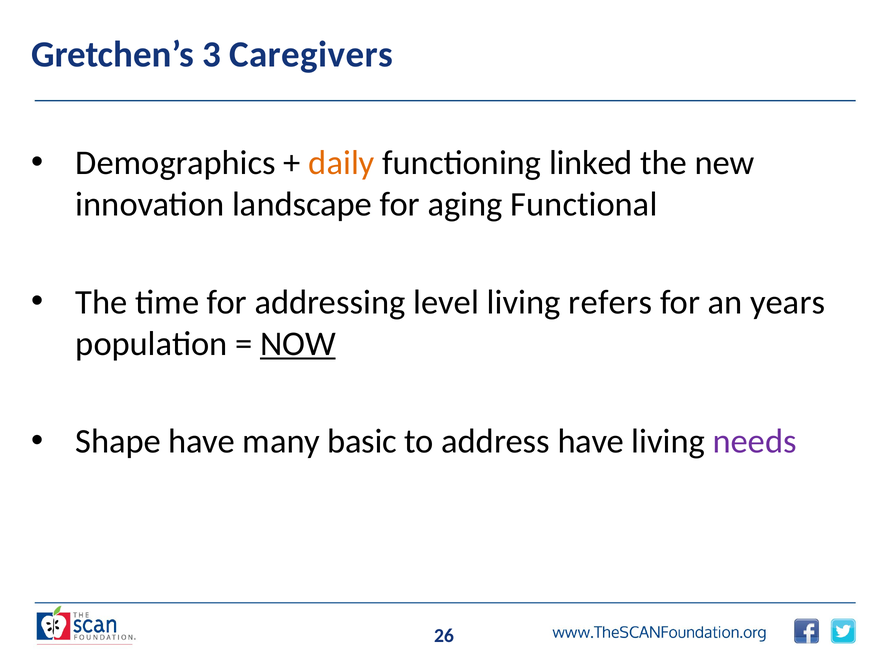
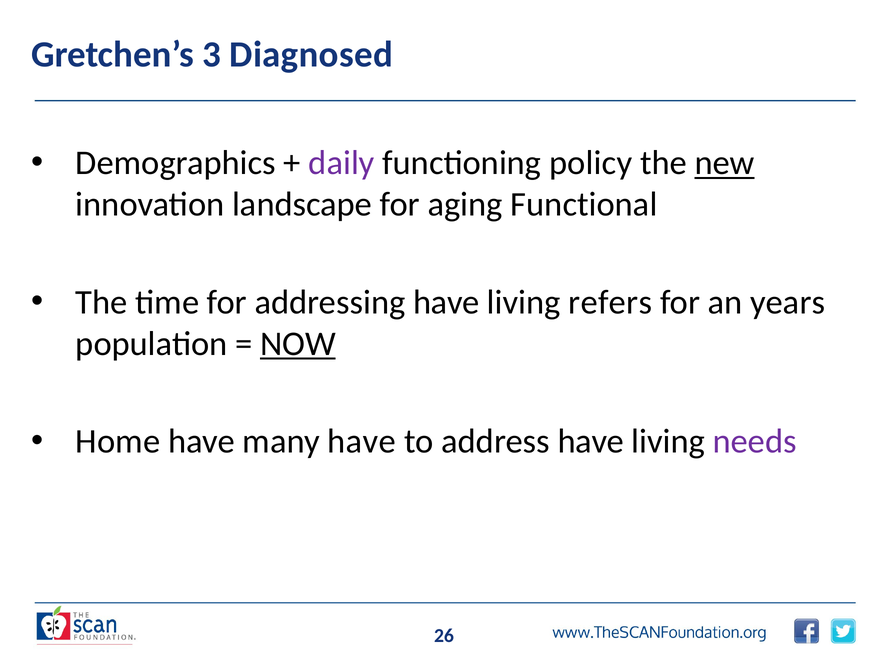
Caregivers: Caregivers -> Diagnosed (311, 54)
daily colour: orange -> purple (342, 163)
linked: linked -> policy (591, 163)
new underline: none -> present (725, 163)
addressing level: level -> have (446, 302)
Shape: Shape -> Home (118, 442)
many basic: basic -> have (362, 442)
